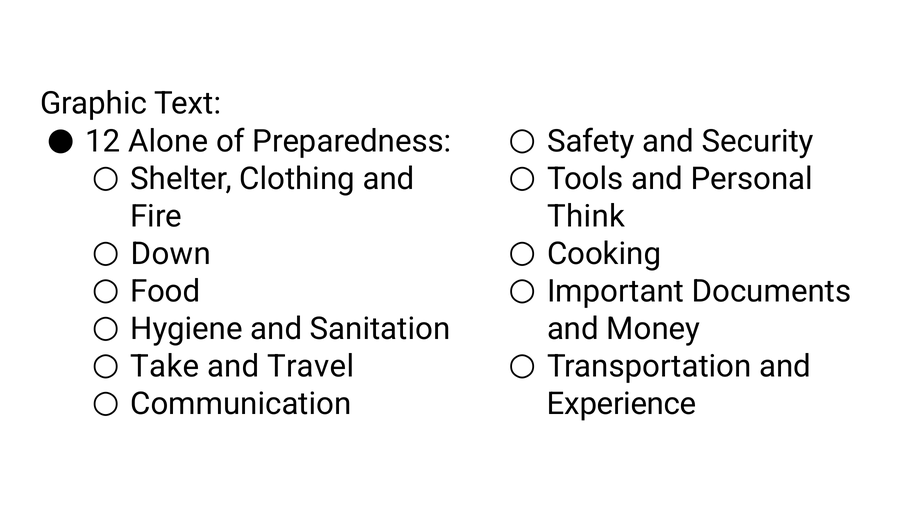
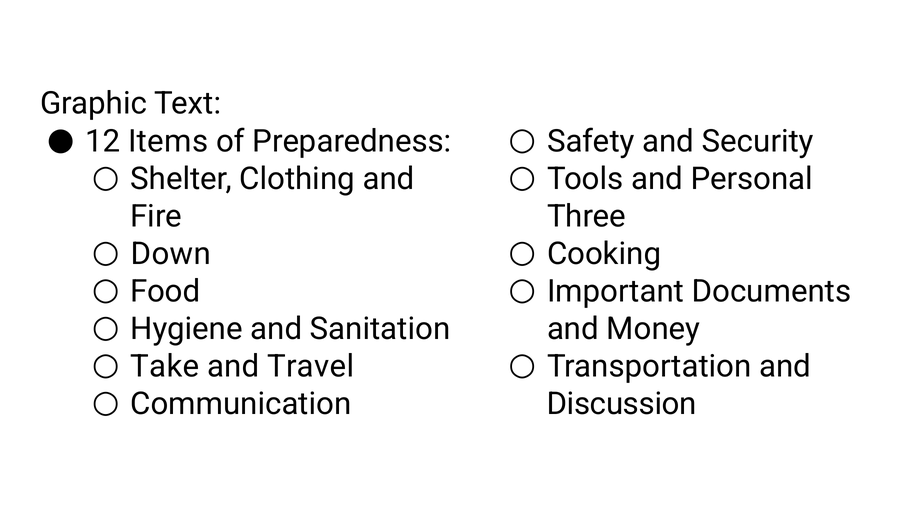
Alone: Alone -> Items (168, 141)
Think: Think -> Three (586, 216)
Experience: Experience -> Discussion (622, 404)
